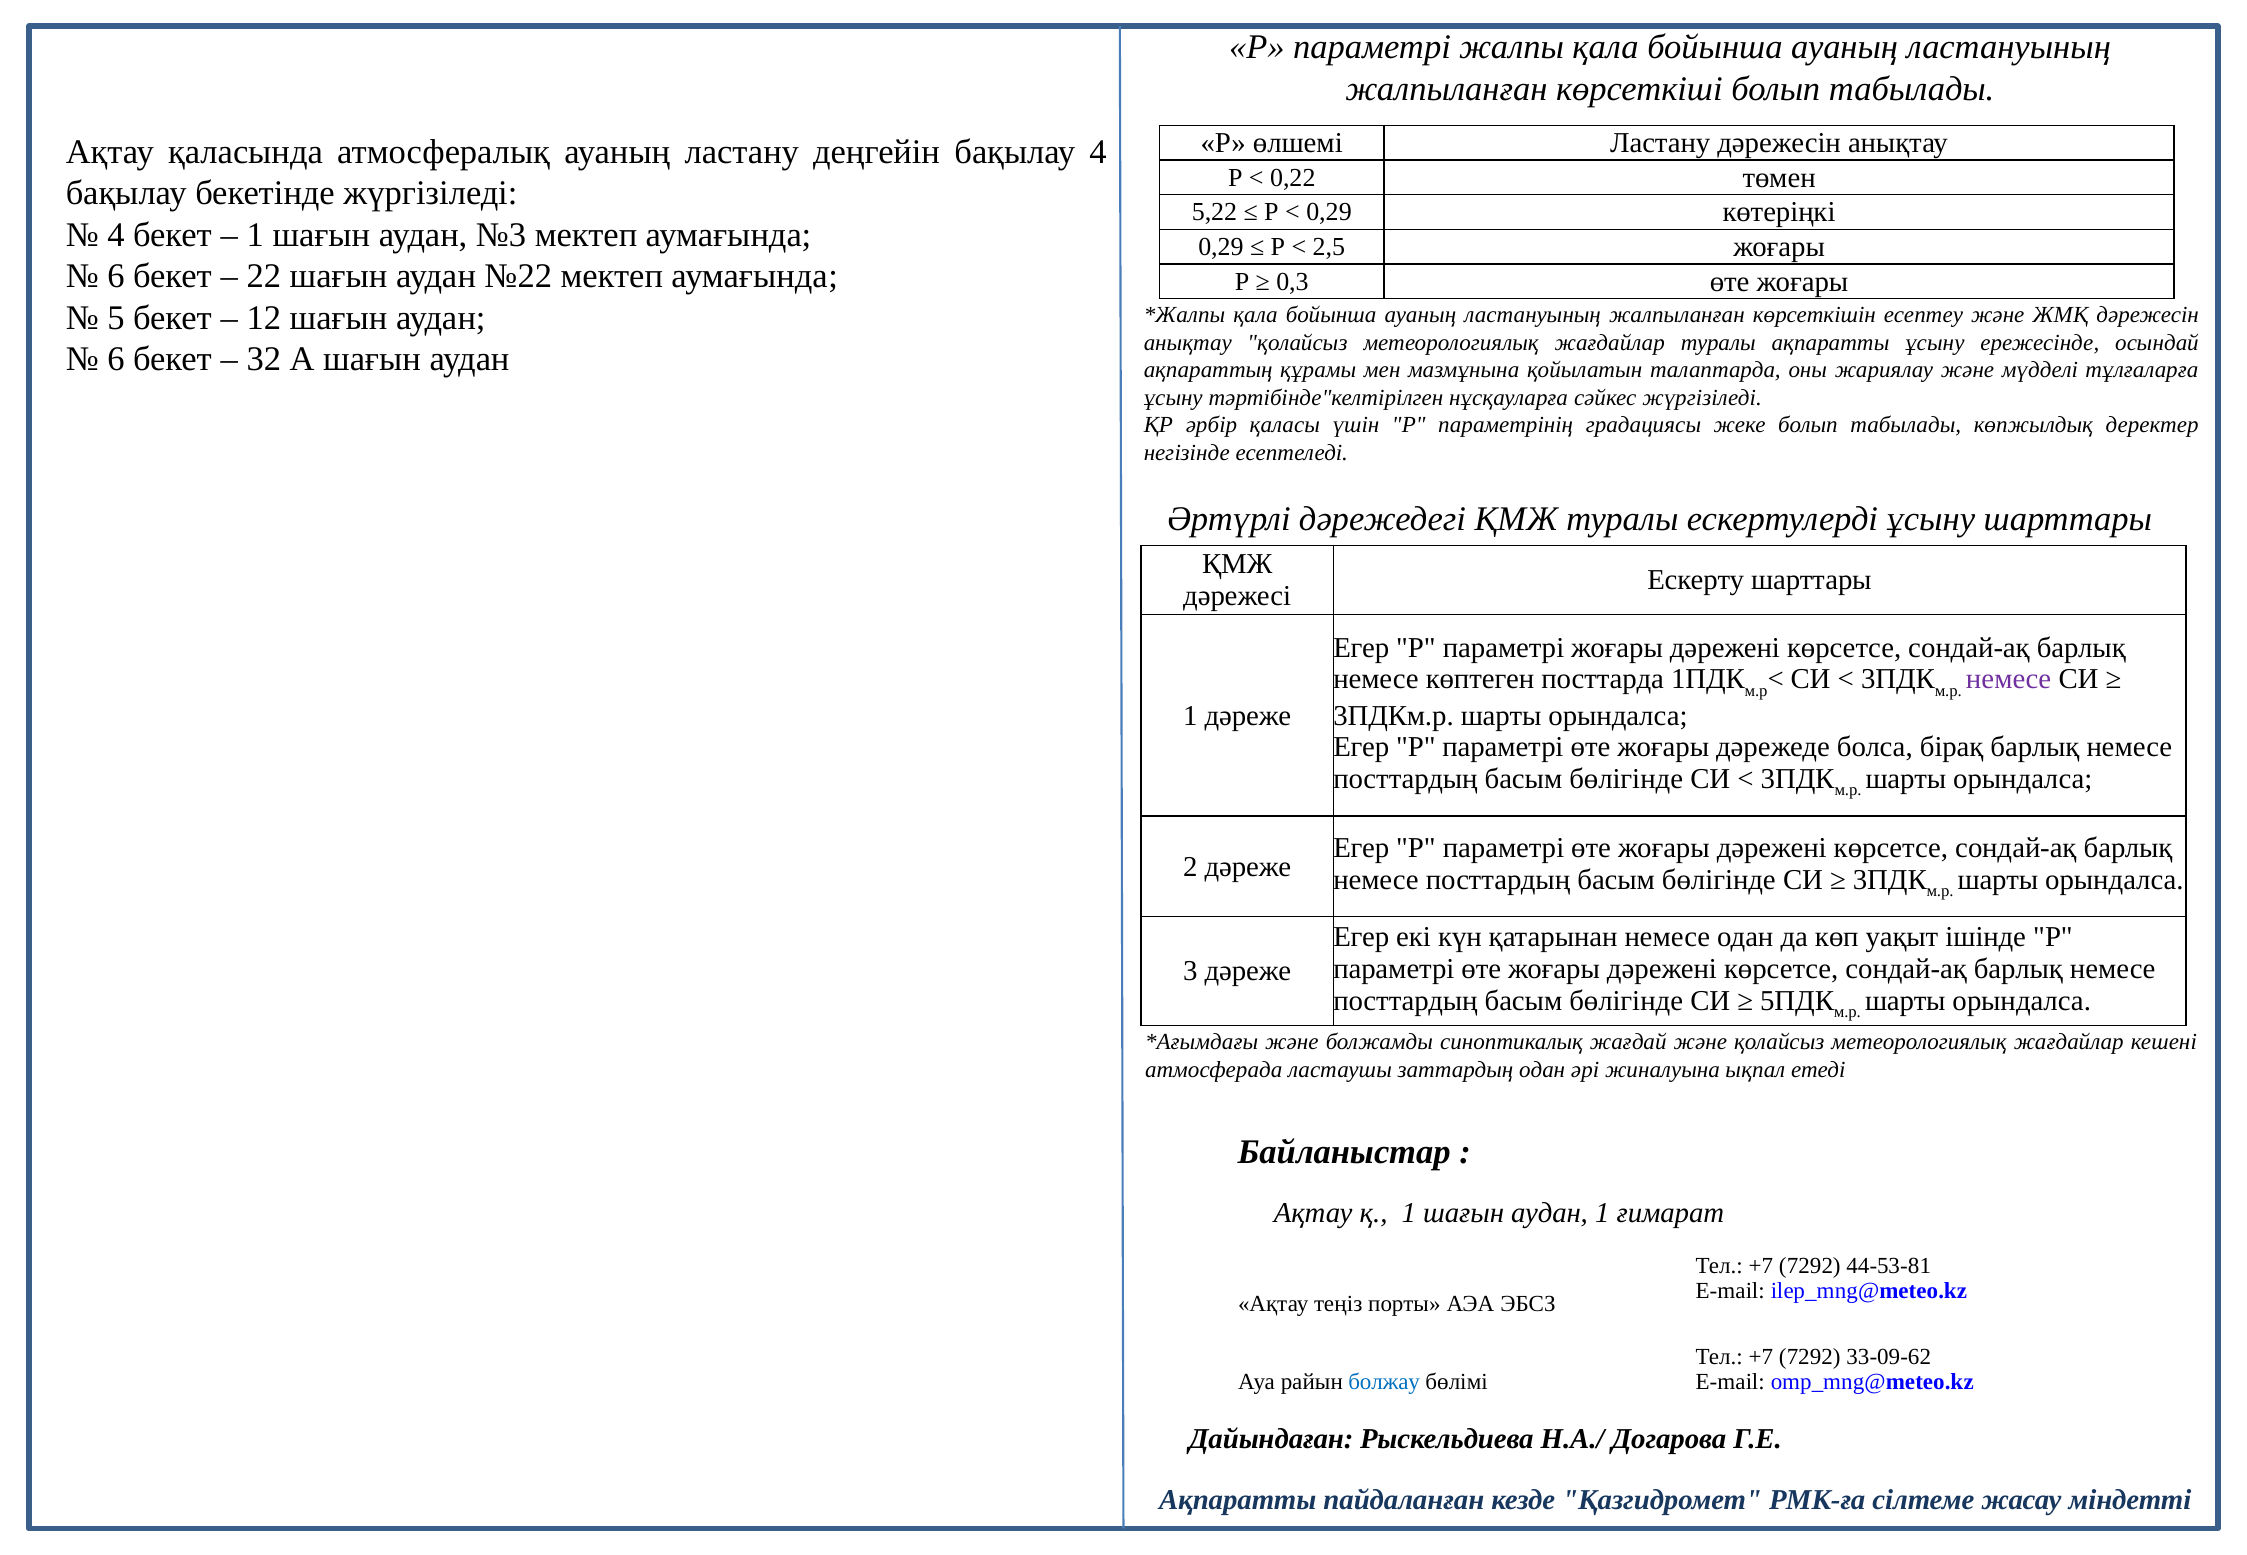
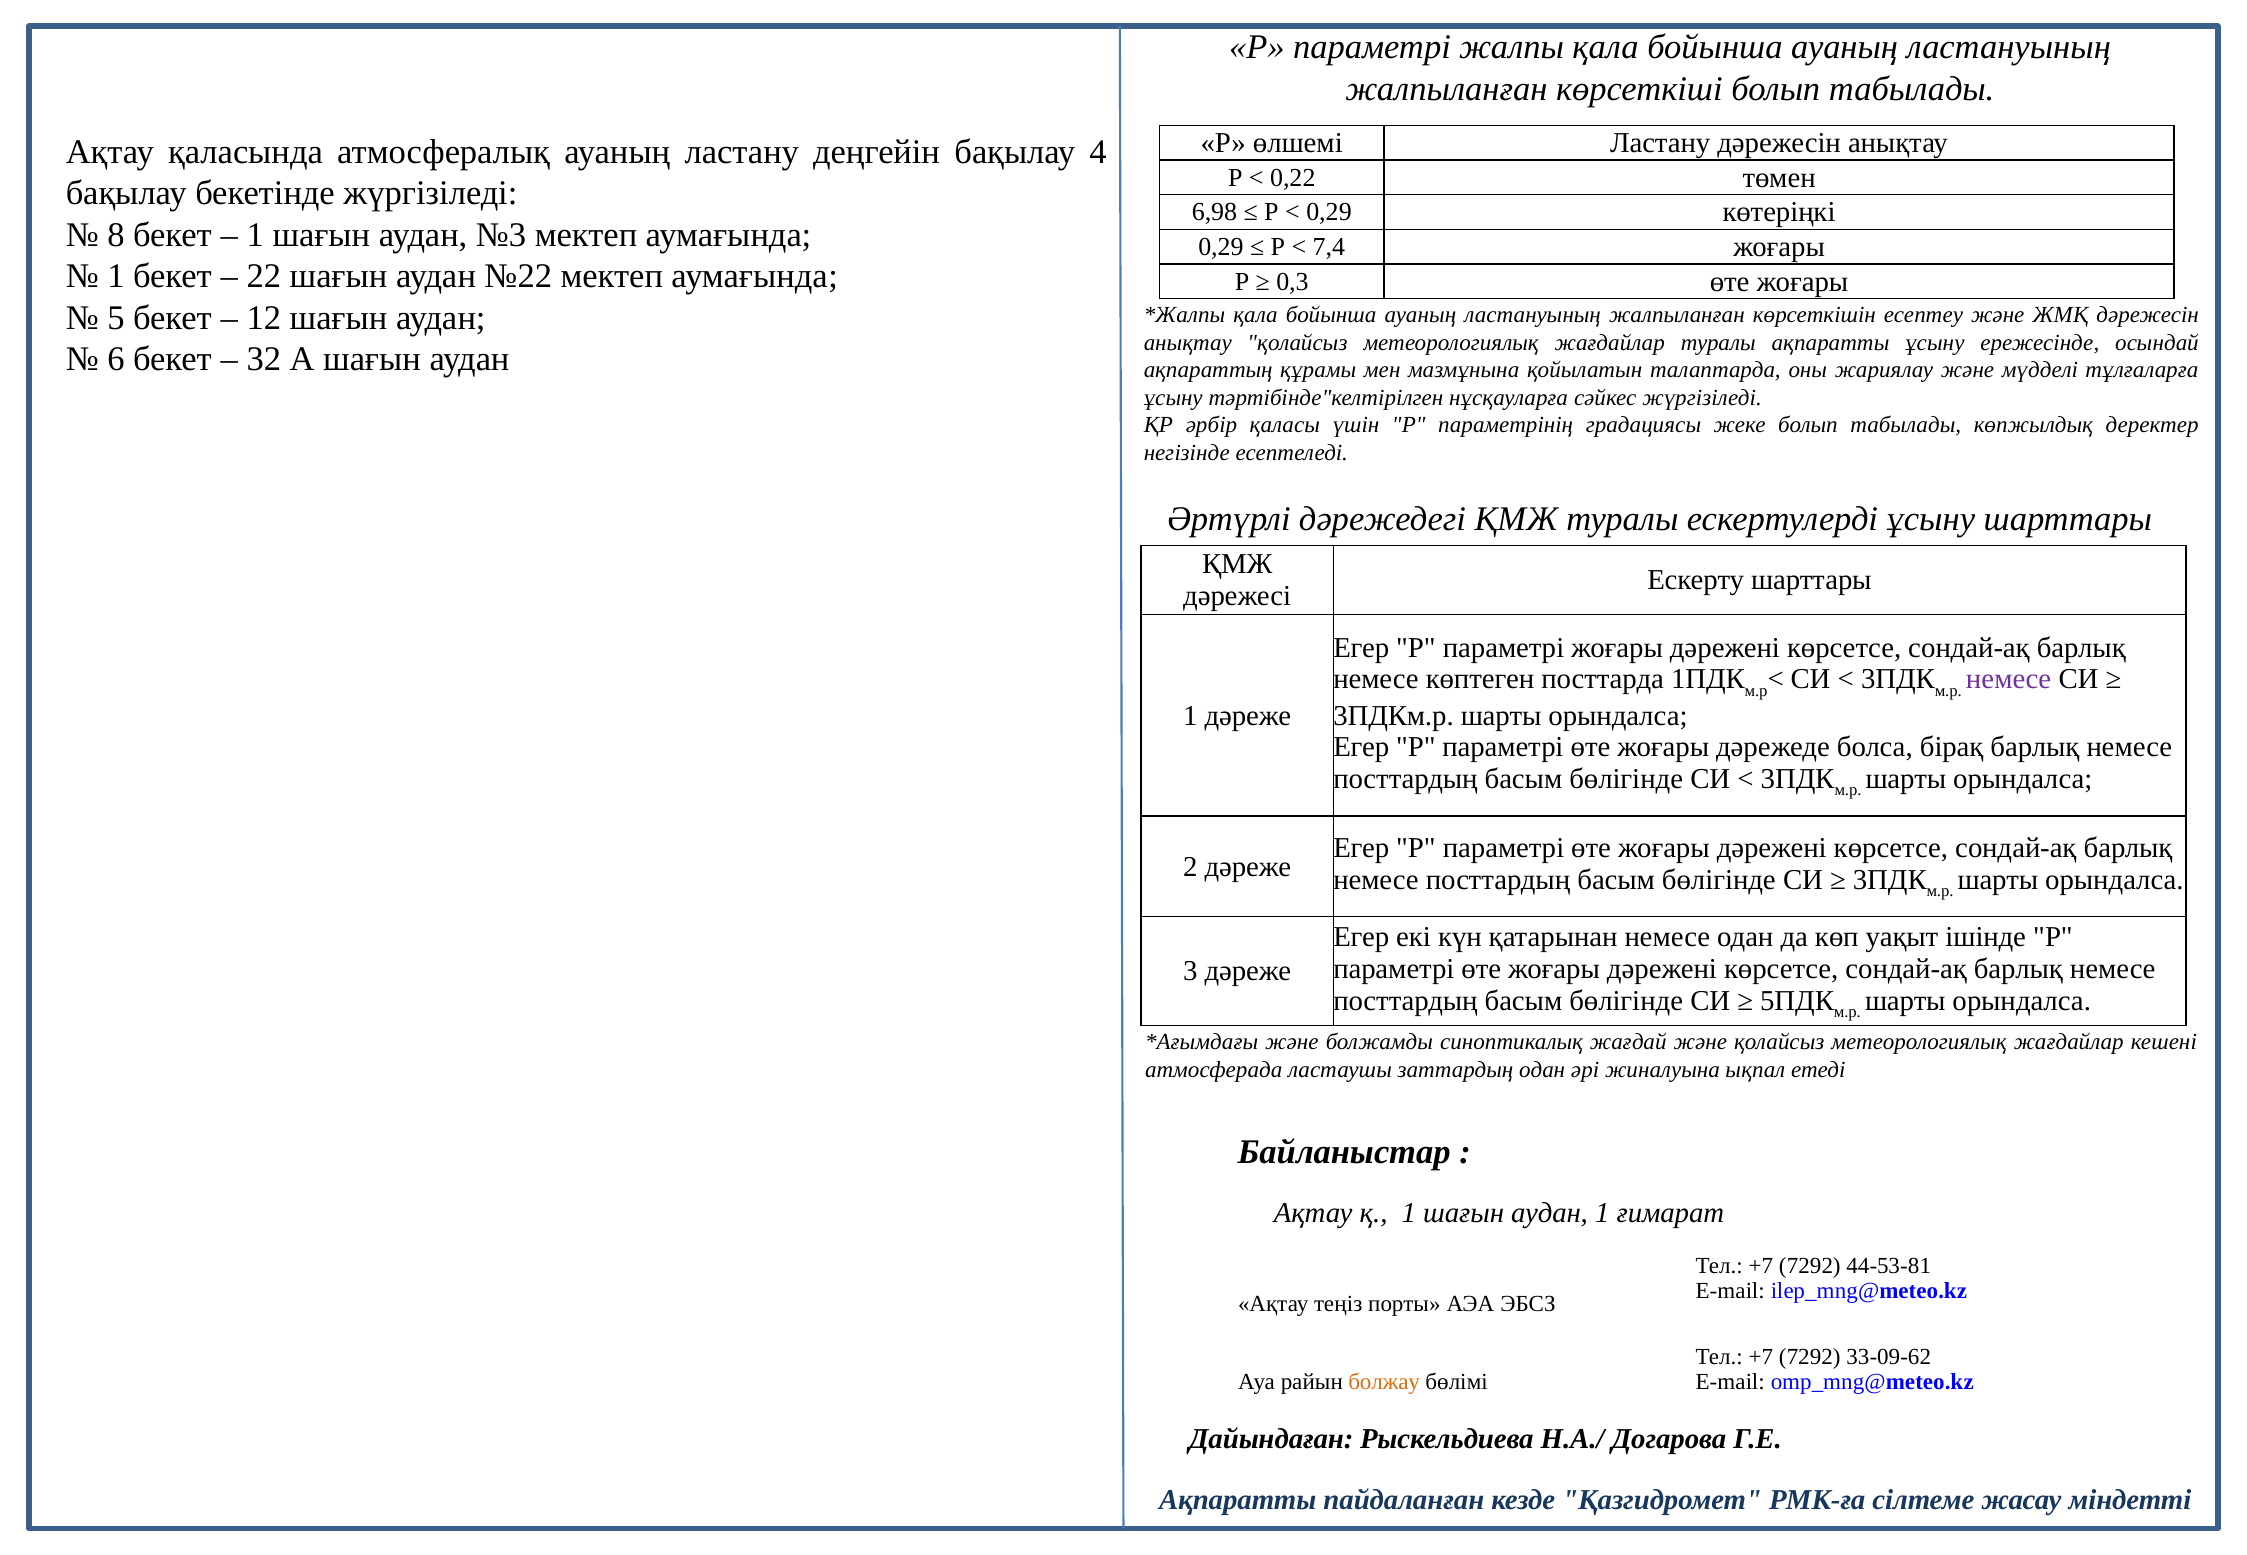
5,22: 5,22 -> 6,98 (1215, 212)
4: 4 -> 8 (116, 235)
2,5: 2,5 -> 7,4 (1329, 247)
6: 6 -> 1 (116, 277)
болжау colour: blue -> orange (1384, 1383)
